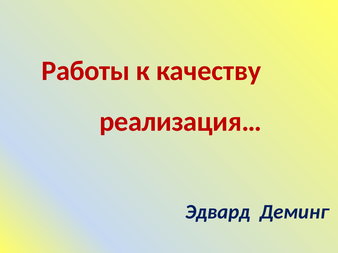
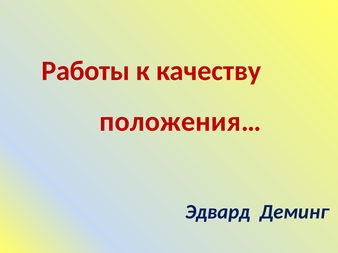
реализация…: реализация… -> положения… (180, 122)
